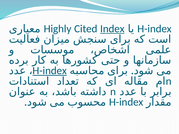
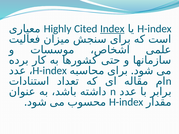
H-index underline: present -> none (50, 71)
